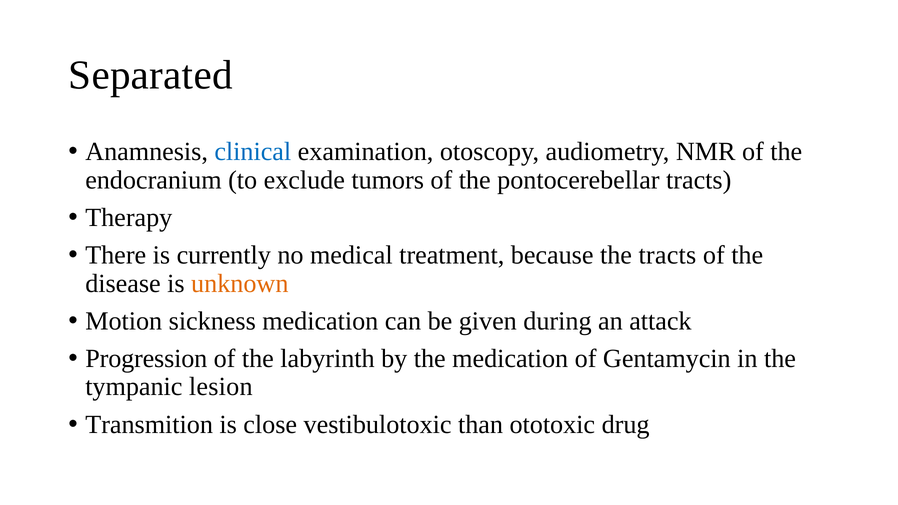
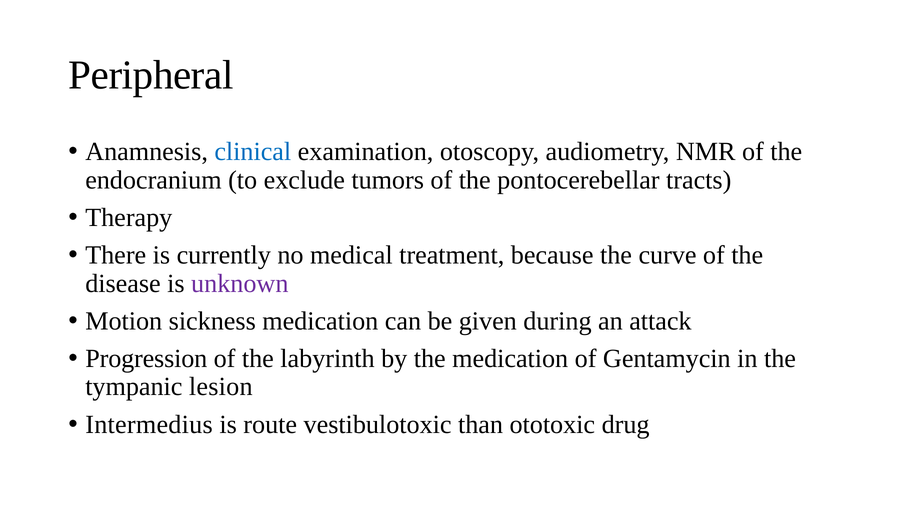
Separated: Separated -> Peripheral (151, 75)
the tracts: tracts -> curve (668, 255)
unknown colour: orange -> purple (240, 283)
Transmition: Transmition -> Intermedius (149, 424)
close: close -> route (270, 424)
